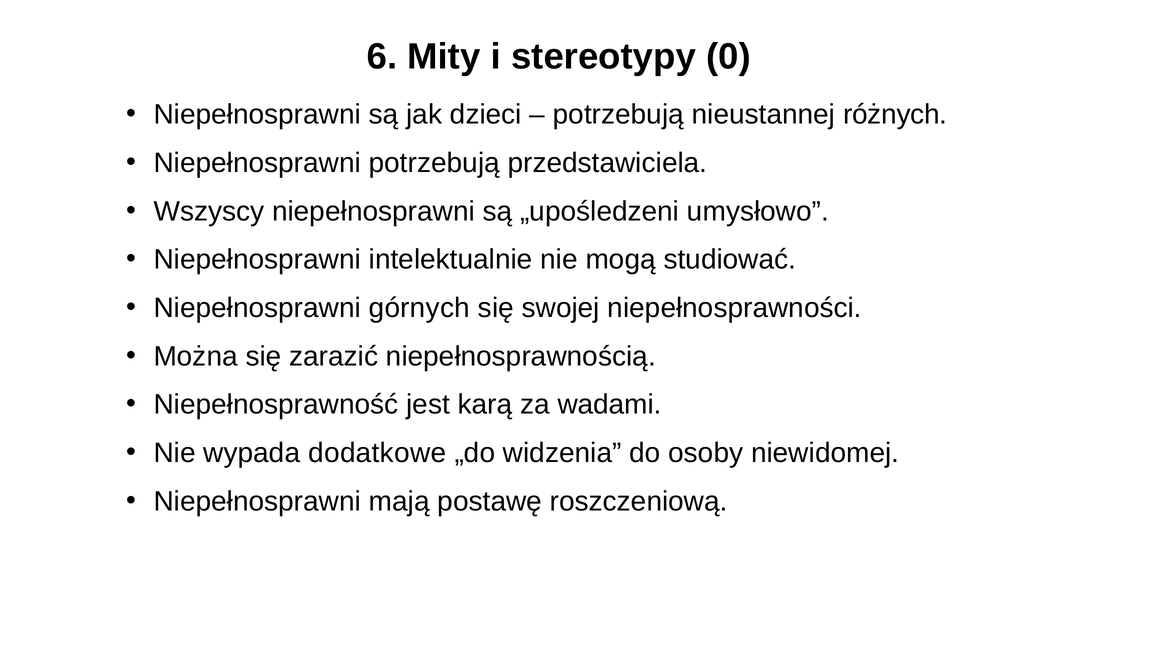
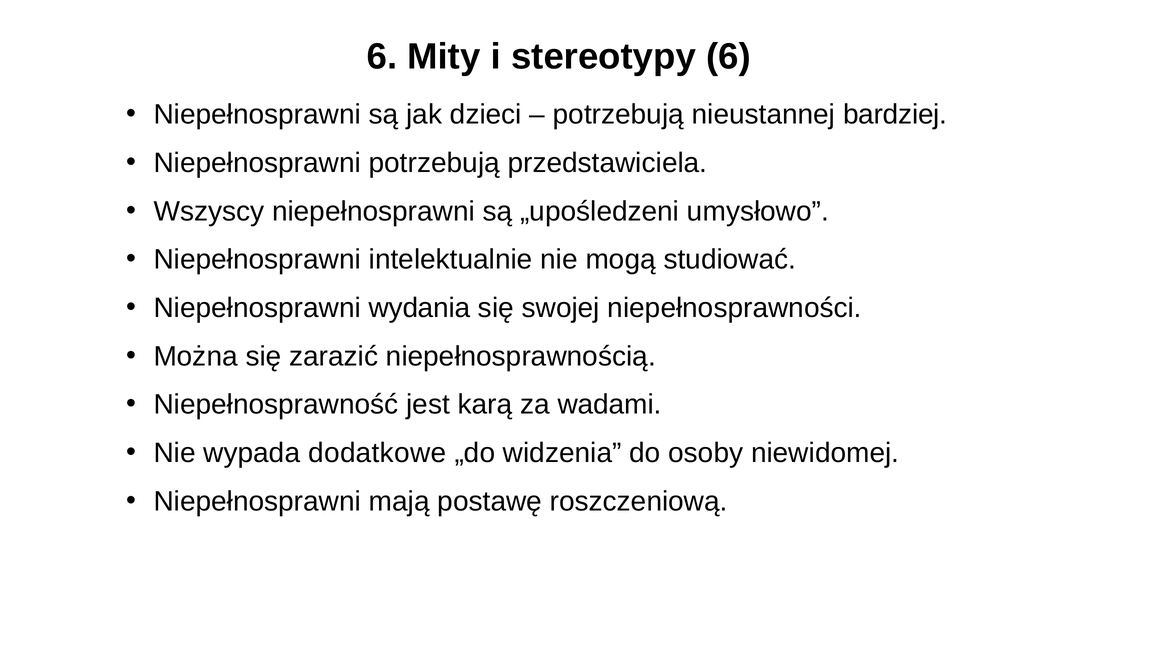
stereotypy 0: 0 -> 6 (729, 57)
różnych: różnych -> bardziej (895, 115)
górnych: górnych -> wydania (420, 308)
